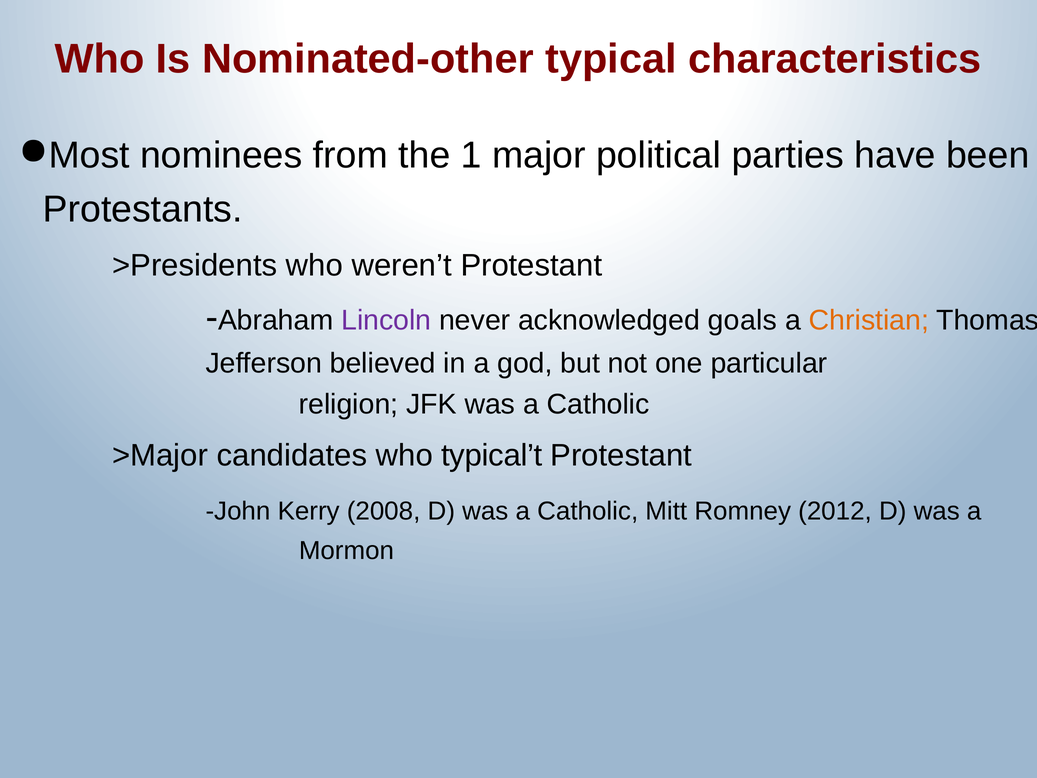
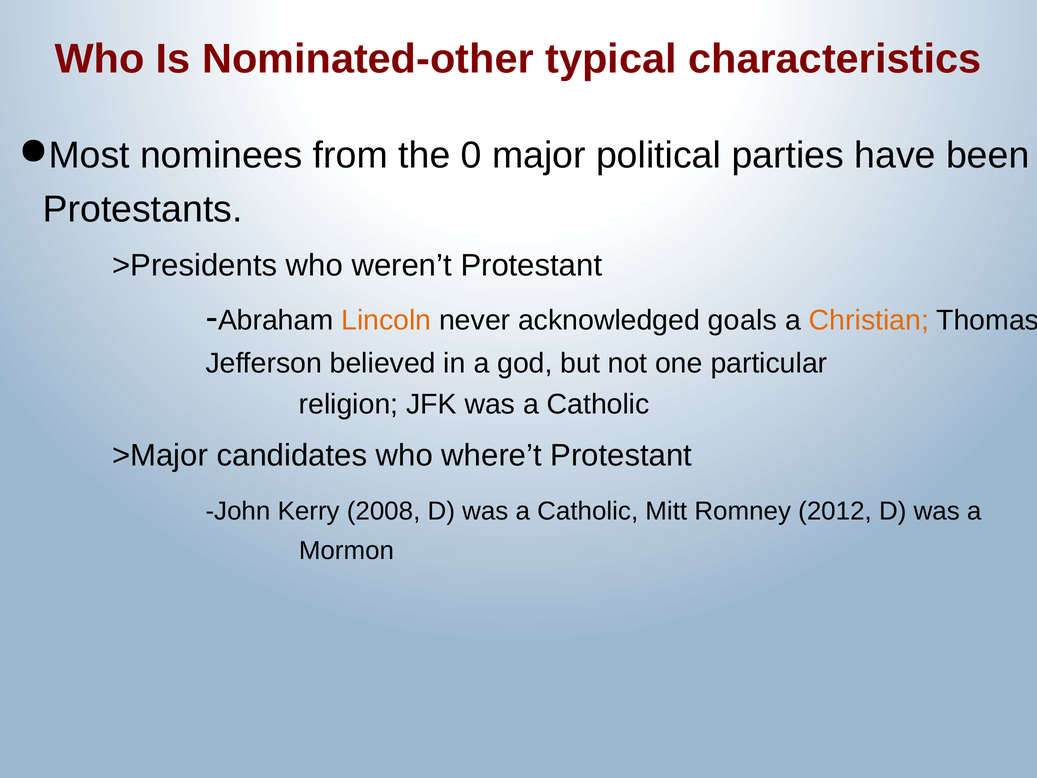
1: 1 -> 0 (471, 156)
Lincoln colour: purple -> orange (386, 320)
typical’t: typical’t -> where’t (492, 455)
